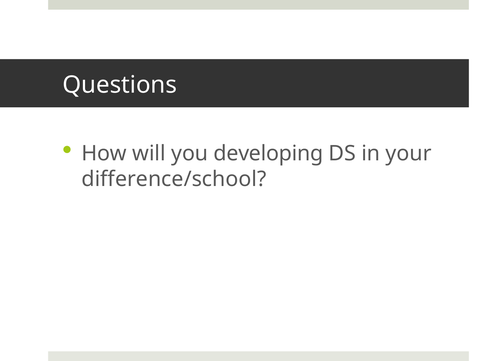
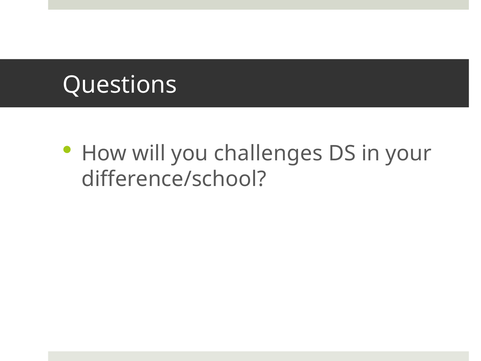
developing: developing -> challenges (268, 153)
